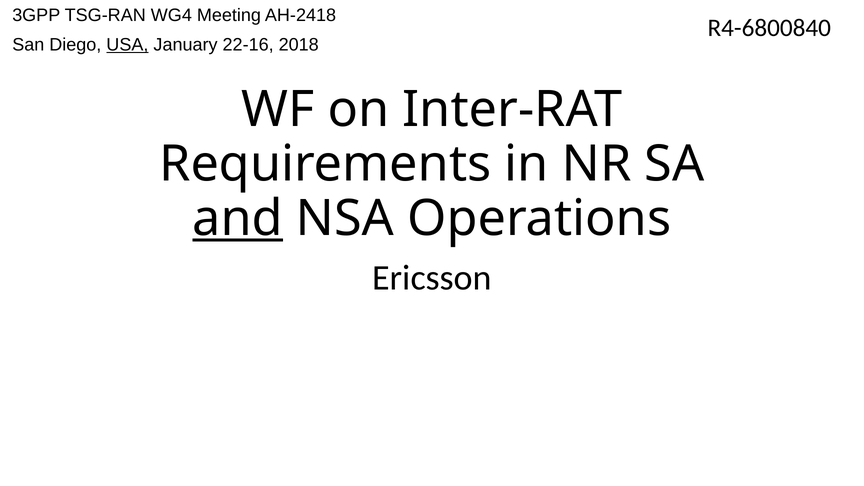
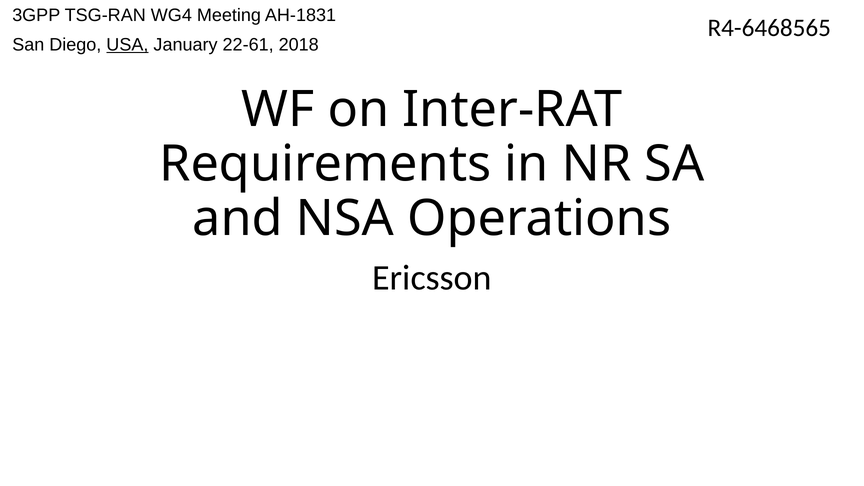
AH-2418: AH-2418 -> AH-1831 (301, 15)
R4-6800840: R4-6800840 -> R4-6468565 (769, 28)
22-16: 22-16 -> 22-61 (248, 45)
and underline: present -> none (238, 219)
